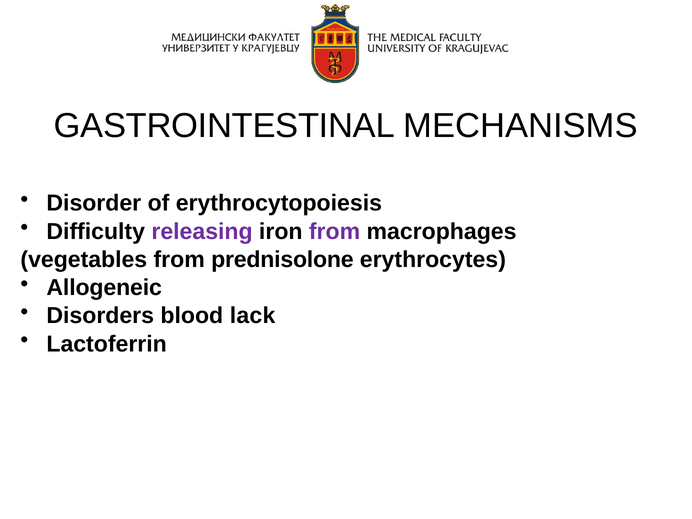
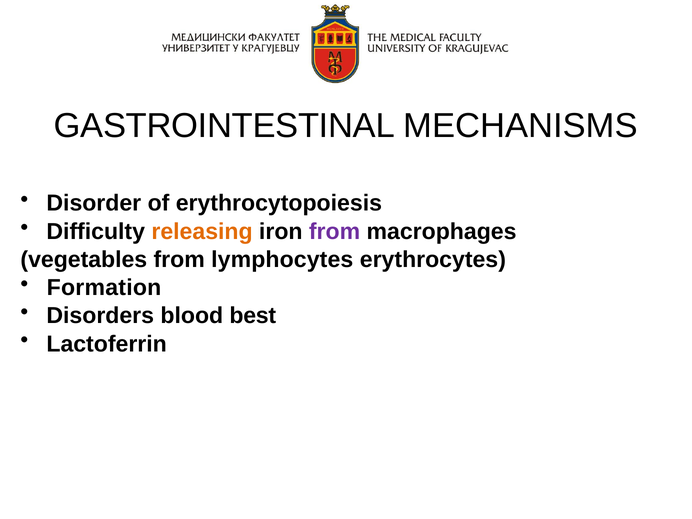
releasing colour: purple -> orange (202, 231)
prednisolone: prednisolone -> lymphocytes (282, 260)
Allogeneic: Allogeneic -> Formation (104, 288)
lack: lack -> best (253, 316)
